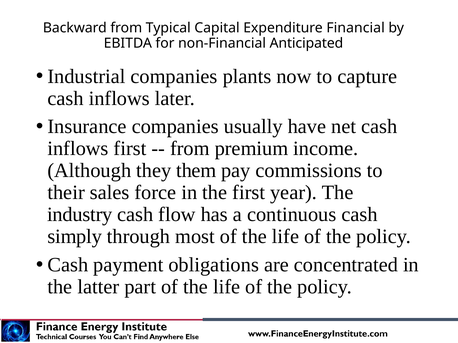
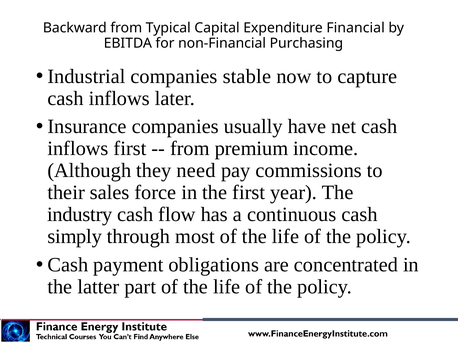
Anticipated: Anticipated -> Purchasing (306, 43)
plants: plants -> stable (247, 76)
them: them -> need (196, 171)
